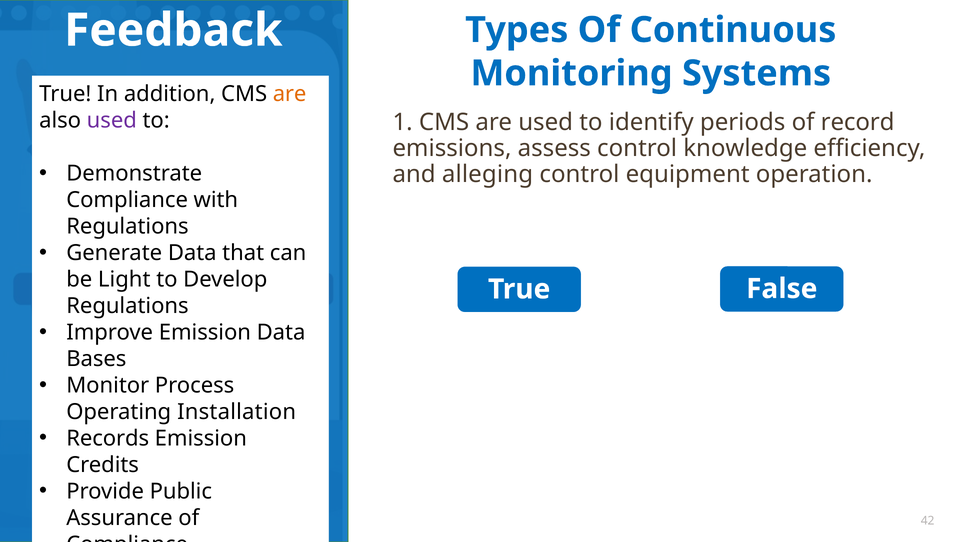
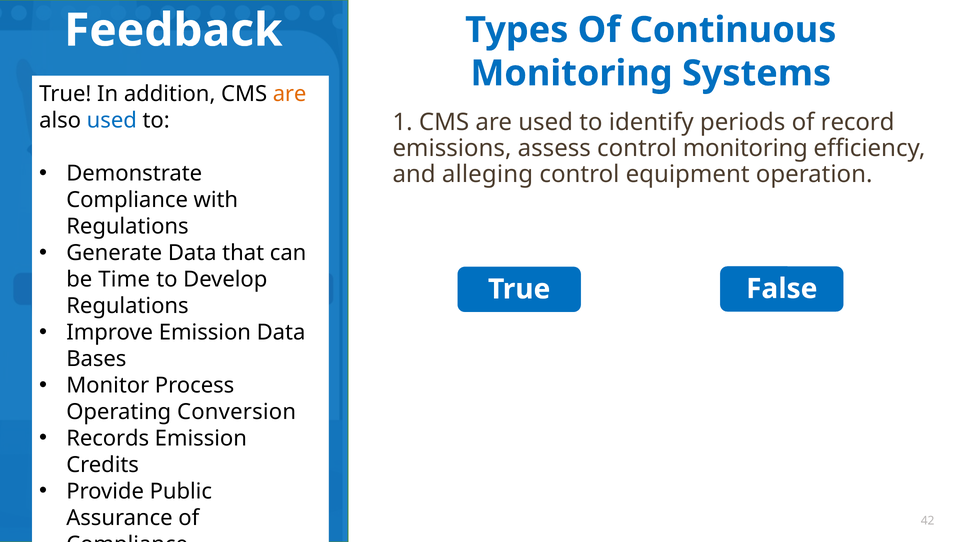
used colour: purple -> blue (112, 120)
control knowledge: knowledge -> monitoring (745, 148)
Light: Light -> Time (124, 279)
Installation: Installation -> Conversion (237, 412)
